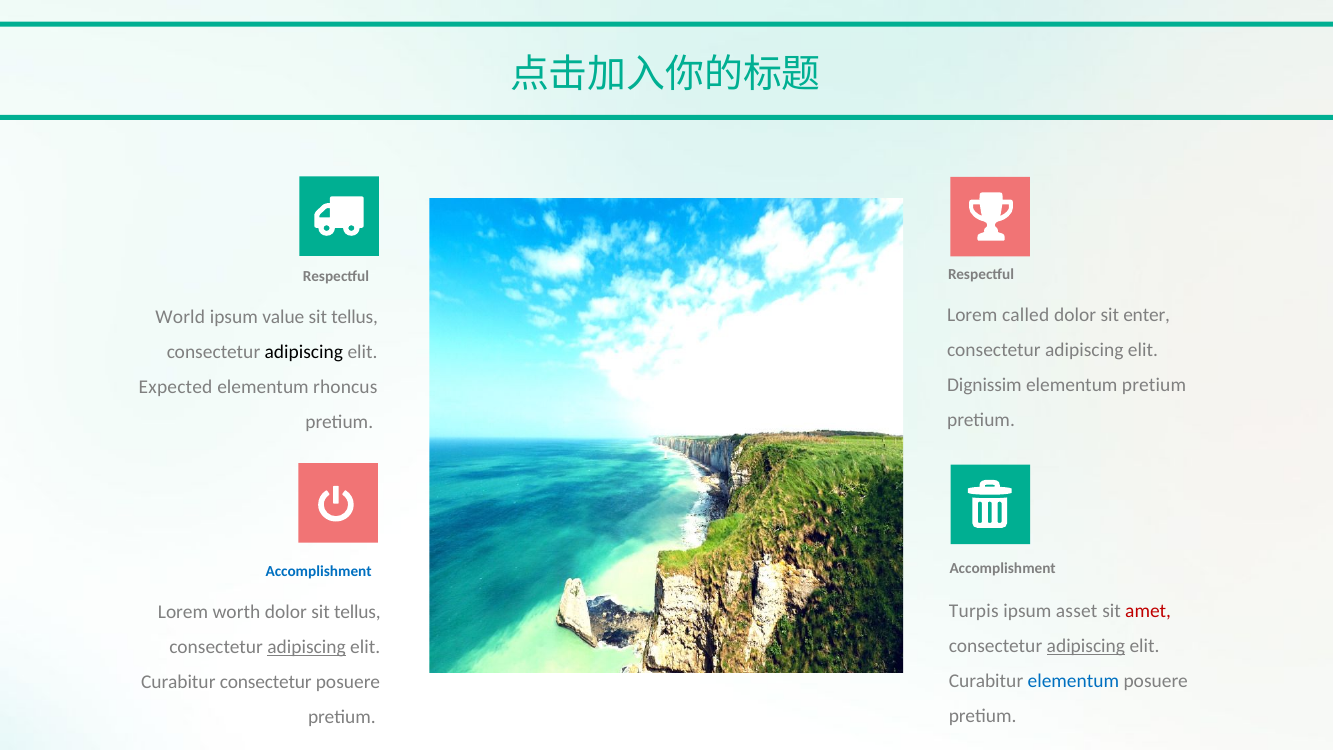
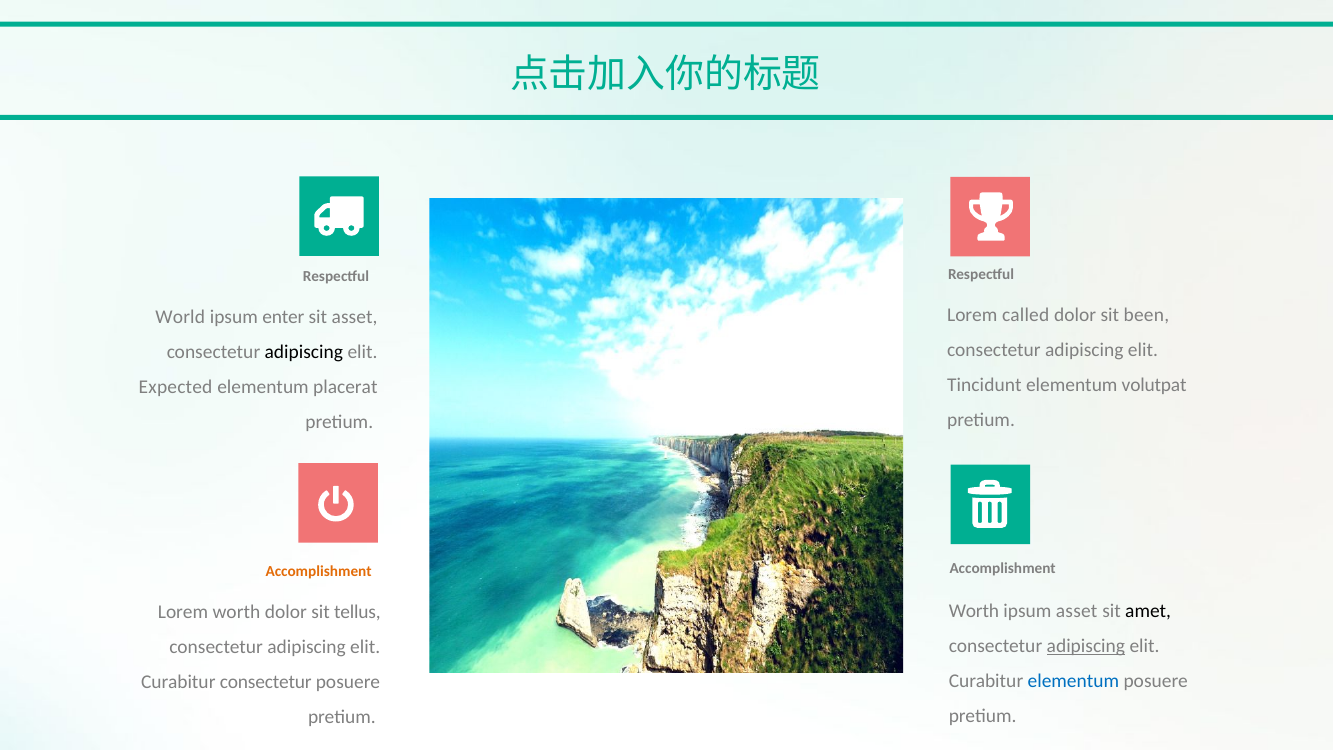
enter: enter -> been (1146, 315)
value: value -> enter (283, 317)
tellus: tellus -> asset (355, 317)
Dignissim: Dignissim -> Tincidunt (984, 385)
elementum pretium: pretium -> volutpat (1154, 385)
rhoncus: rhoncus -> placerat (345, 387)
Accomplishment colour: blue -> orange (319, 571)
Turpis: Turpis -> Worth (974, 611)
amet colour: red -> black (1148, 611)
adipiscing underline: present -> none (306, 647)
